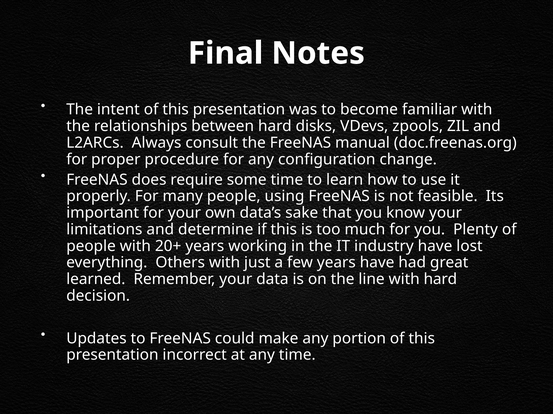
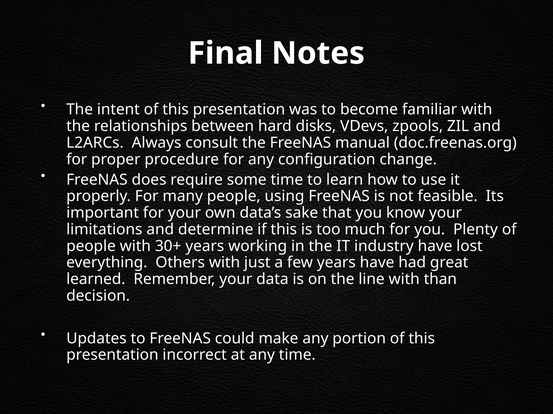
20+: 20+ -> 30+ (168, 246)
with hard: hard -> than (440, 280)
